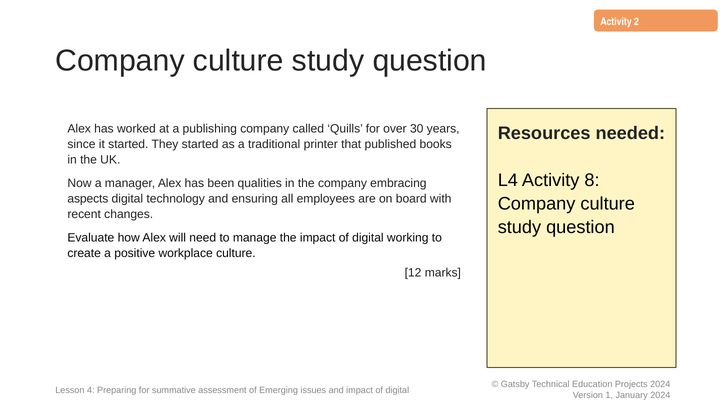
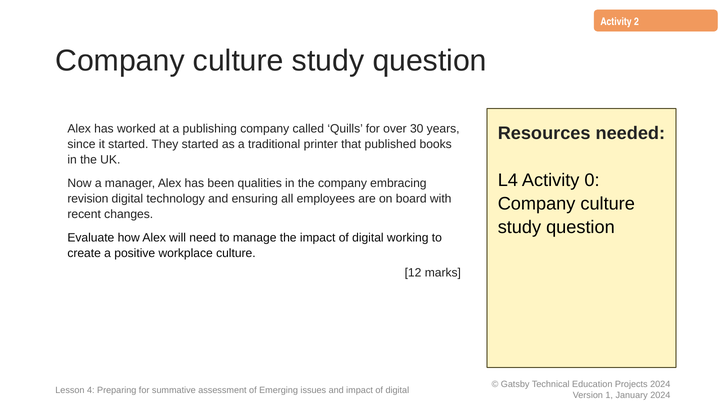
8: 8 -> 0 (592, 180)
aspects: aspects -> revision (88, 199)
